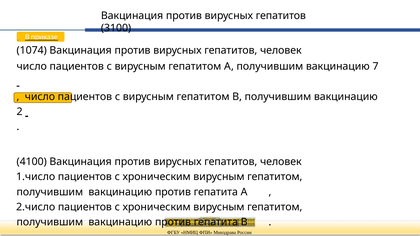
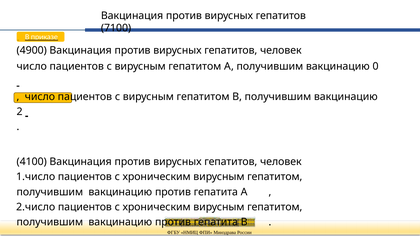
3100: 3100 -> 7100 (116, 28)
1074: 1074 -> 4900 (32, 50)
7: 7 -> 0 (376, 66)
